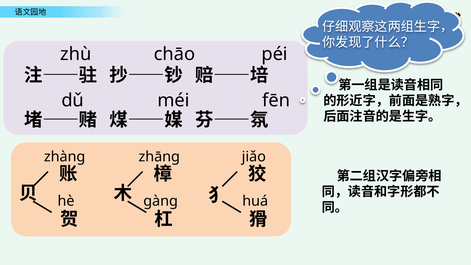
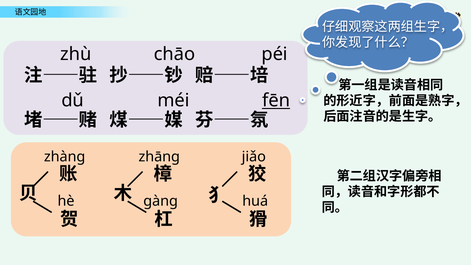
fēn underline: none -> present (276, 101)
